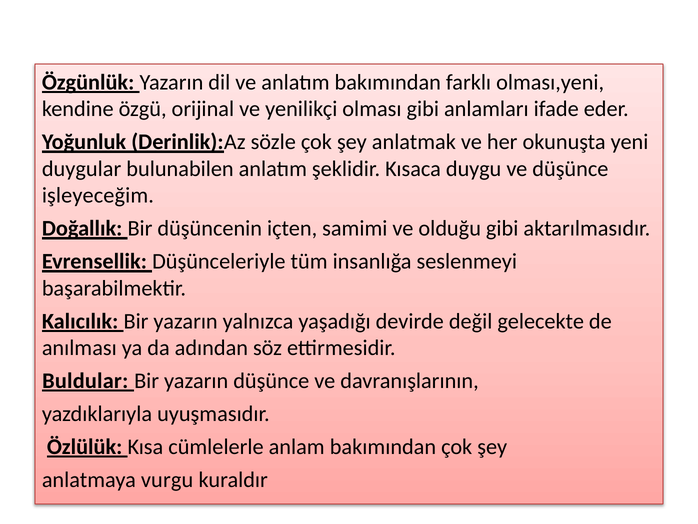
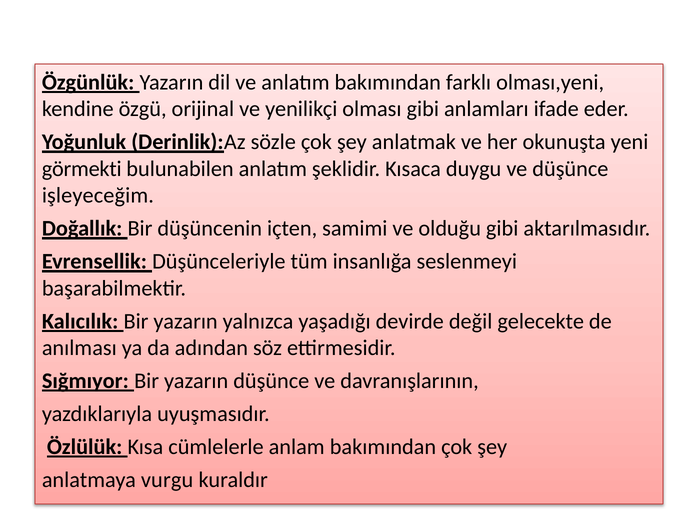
duygular: duygular -> görmekti (82, 169)
Buldular: Buldular -> Sığmıyor (85, 381)
